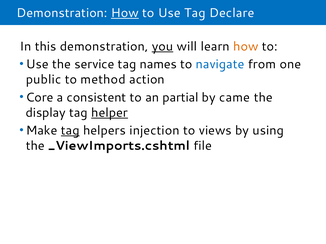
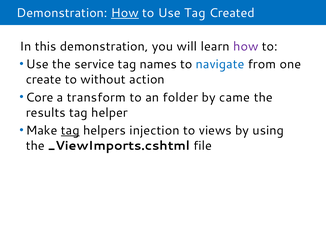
Declare: Declare -> Created (232, 13)
you underline: present -> none (162, 46)
how colour: orange -> purple (246, 46)
public: public -> create (44, 80)
method: method -> without (103, 80)
consistent: consistent -> transform (96, 98)
partial: partial -> folder (180, 98)
display: display -> results (46, 113)
helper underline: present -> none (110, 113)
